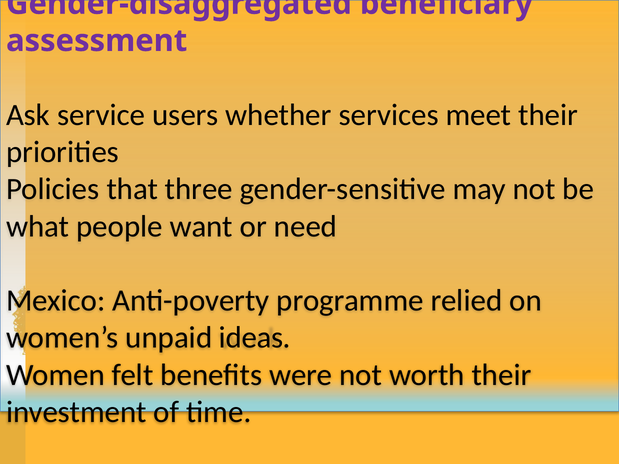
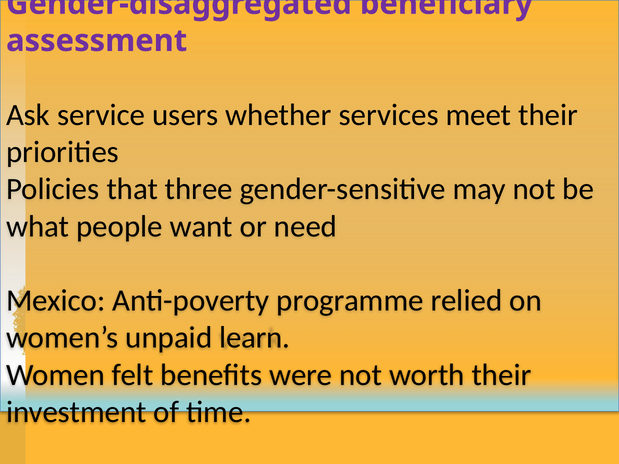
ideas: ideas -> learn (255, 338)
